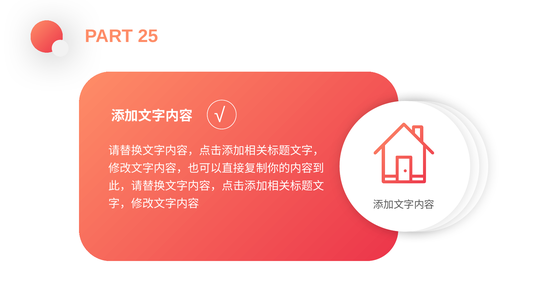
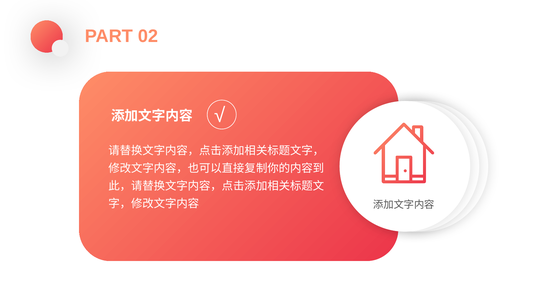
25: 25 -> 02 (148, 36)
